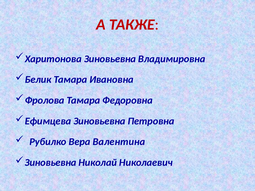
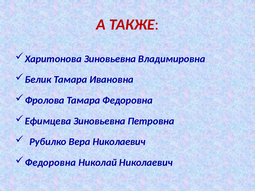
Вера Валентина: Валентина -> Николаевич (119, 142)
Зиновьевна: Зиновьевна -> Федоровна (50, 163)
